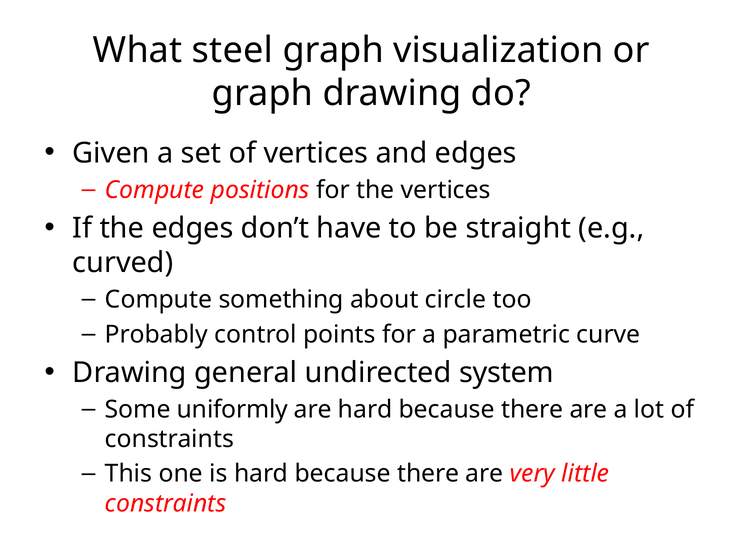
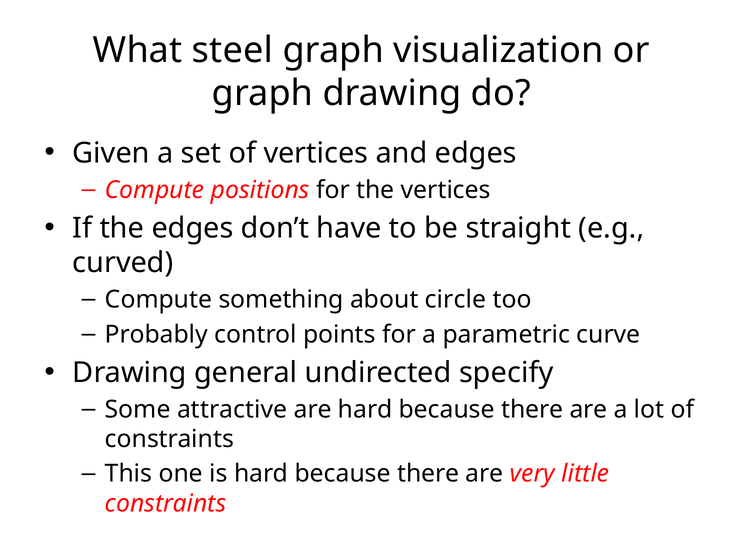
system: system -> specify (506, 373)
uniformly: uniformly -> attractive (232, 410)
